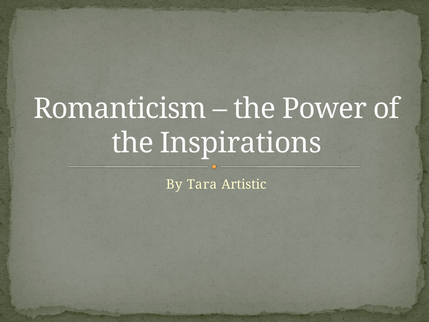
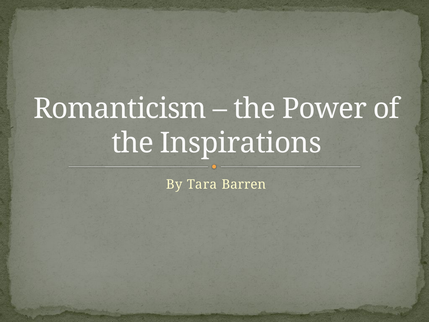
Artistic: Artistic -> Barren (244, 184)
